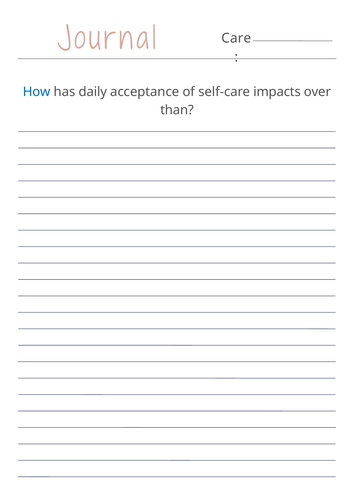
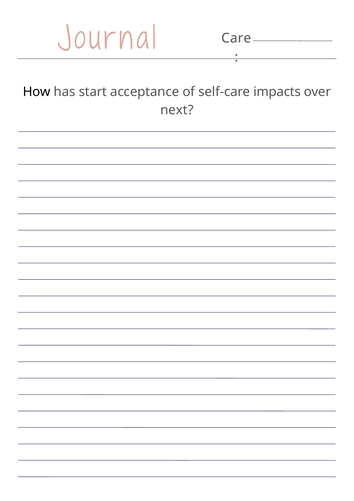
How colour: blue -> black (37, 92)
daily: daily -> start (93, 92)
than: than -> next (177, 110)
